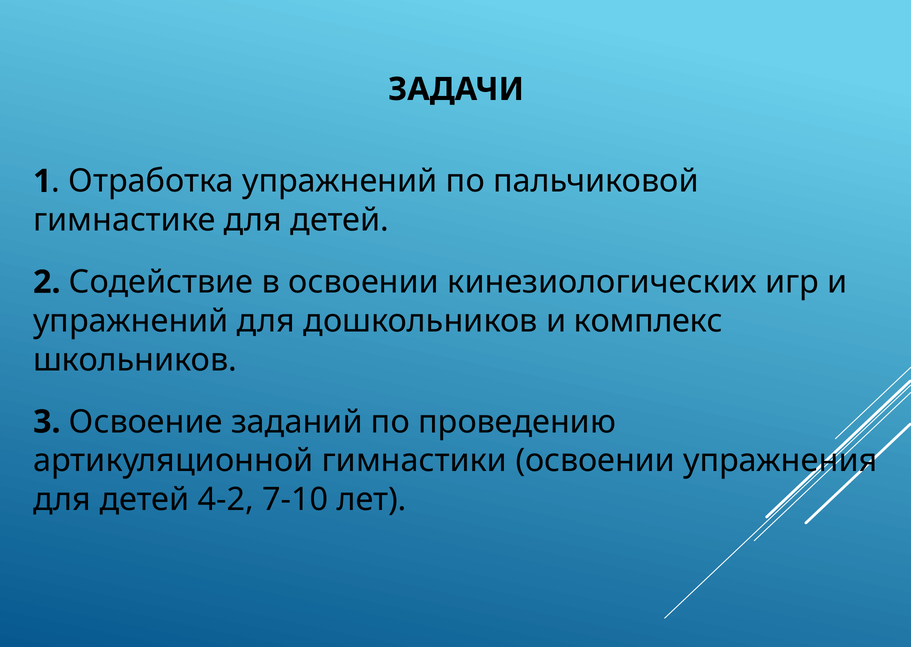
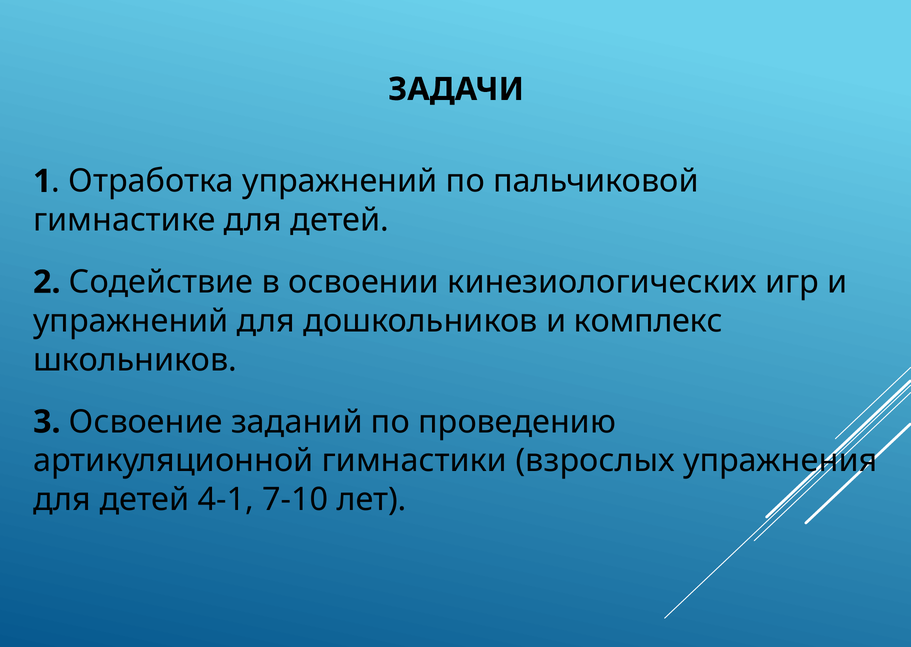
гимнастики освоении: освоении -> взрослых (595, 461)
4-2: 4-2 -> 4-1 (226, 500)
